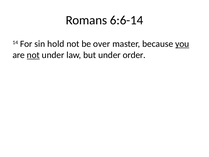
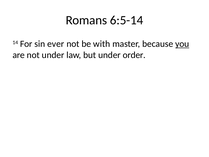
6:6-14: 6:6-14 -> 6:5-14 (127, 20)
hold: hold -> ever (56, 44)
over: over -> with (102, 44)
not underline: present -> none (33, 55)
